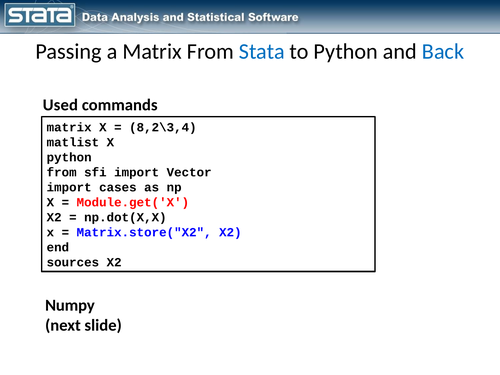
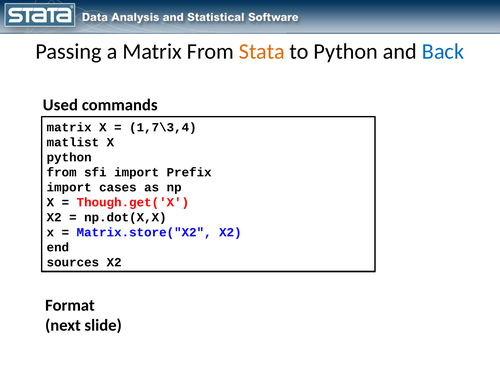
Stata colour: blue -> orange (262, 52)
8,2\3,4: 8,2\3,4 -> 1,7\3,4 (163, 127)
Vector: Vector -> Prefix (189, 172)
Module.get('X: Module.get('X -> Though.get('X (133, 202)
Numpy: Numpy -> Format (70, 305)
